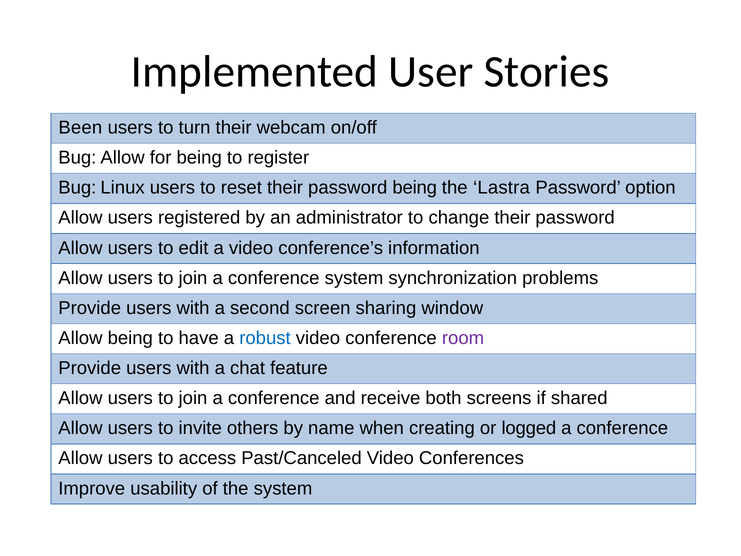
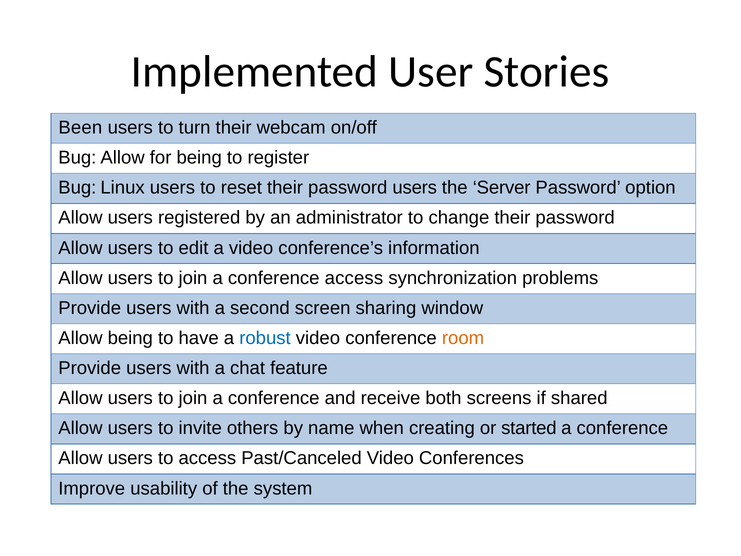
password being: being -> users (415, 188)
Lastra: Lastra -> Server (502, 188)
conference system: system -> access (354, 278)
room colour: purple -> orange (463, 338)
logged: logged -> started (529, 428)
